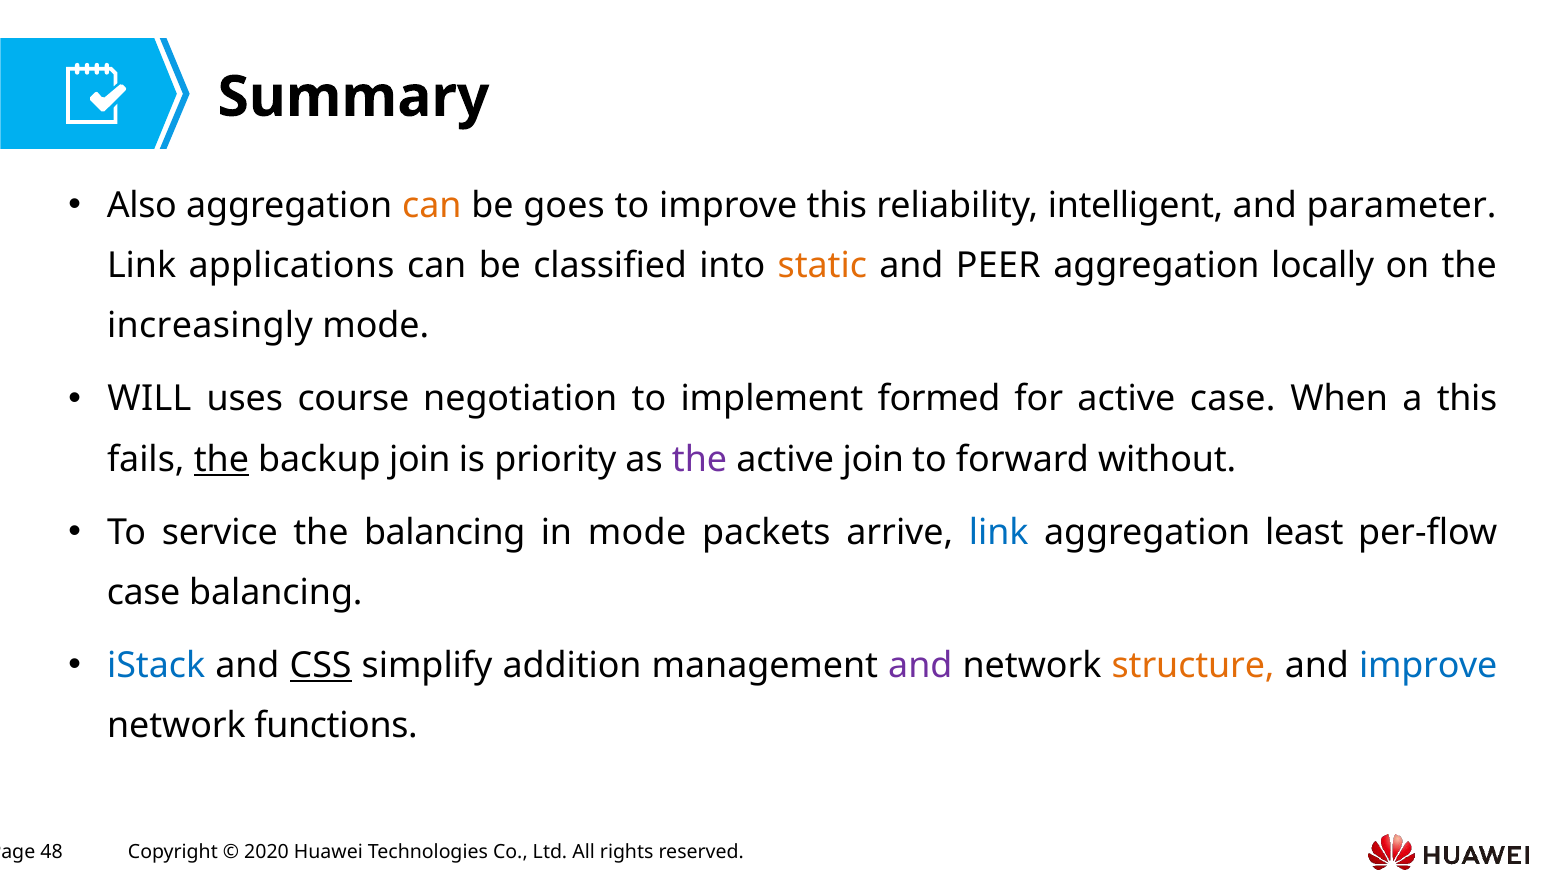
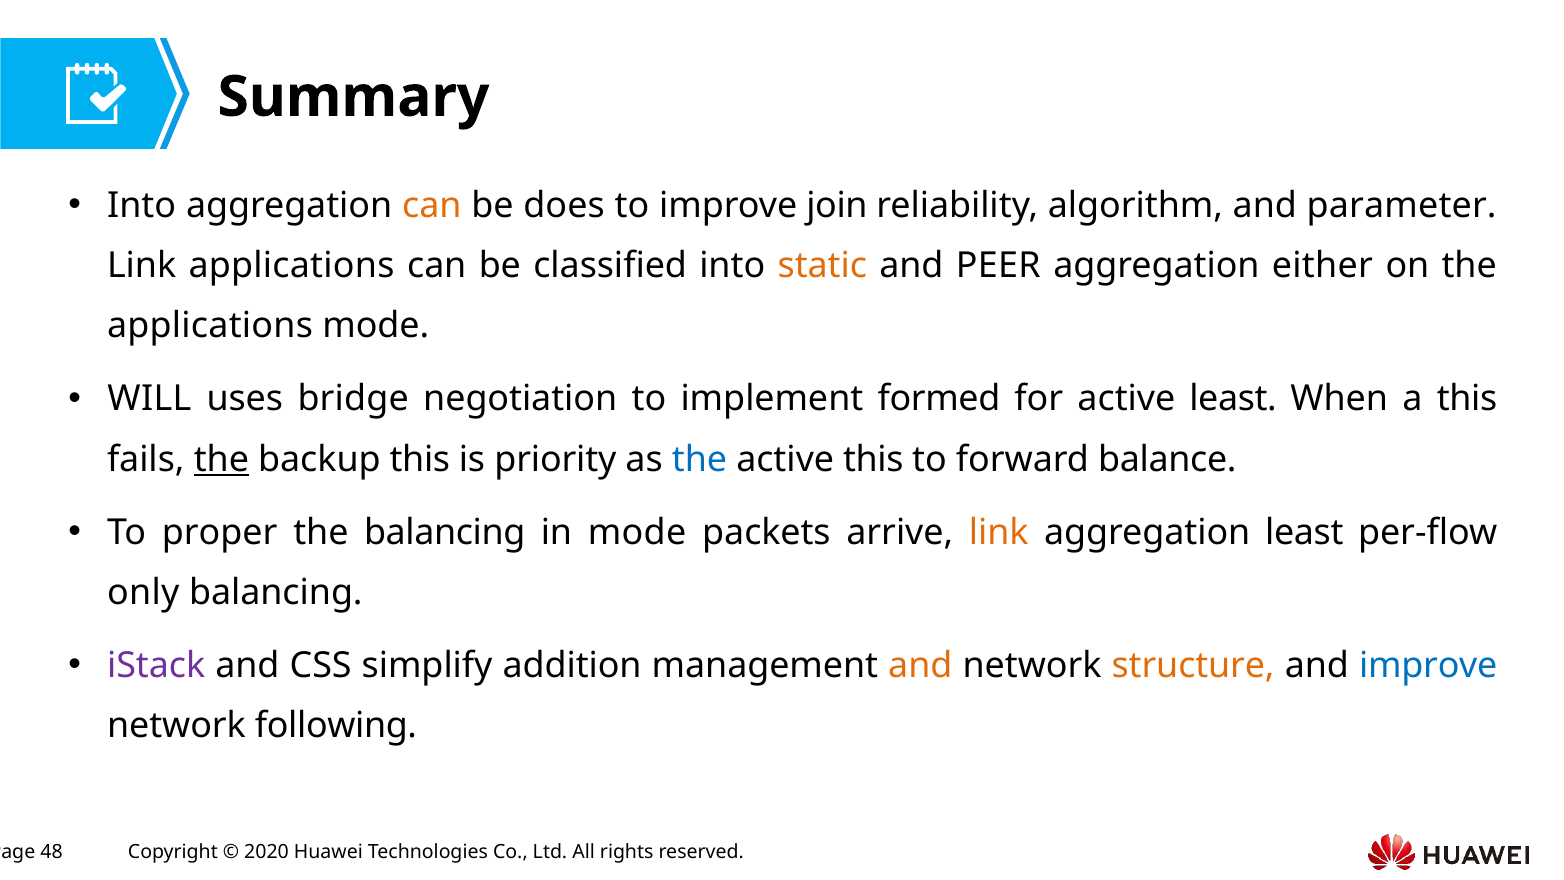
Also: Also -> Into (142, 206)
goes: goes -> does (564, 206)
improve this: this -> join (837, 206)
intelligent: intelligent -> algorithm (1135, 206)
locally: locally -> either (1322, 266)
increasingly: increasingly -> applications (210, 326)
course: course -> bridge (353, 399)
active case: case -> least (1233, 399)
backup join: join -> this (420, 459)
the colour: purple -> blue (700, 459)
active join: join -> this (873, 459)
without: without -> balance (1167, 459)
service: service -> proper (220, 532)
link colour: blue -> orange (999, 532)
case: case -> only (143, 592)
iStack colour: blue -> purple (156, 665)
CSS underline: present -> none (321, 665)
and colour: purple -> orange (920, 665)
functions: functions -> following (336, 726)
